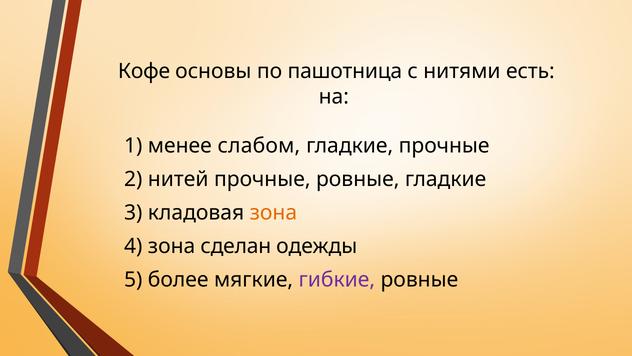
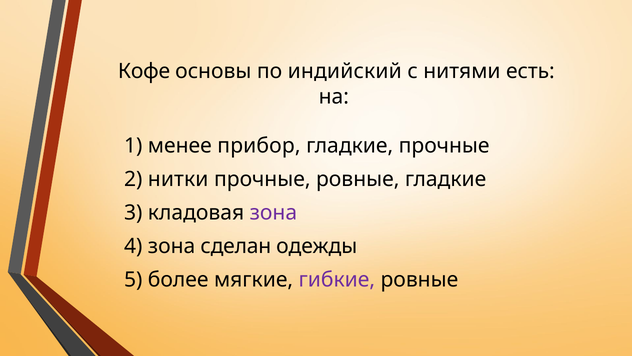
пашотница: пашотница -> индийский (345, 71)
слабом: слабом -> прибор (259, 146)
нитей: нитей -> нитки (178, 179)
зона colour: orange -> purple (273, 212)
